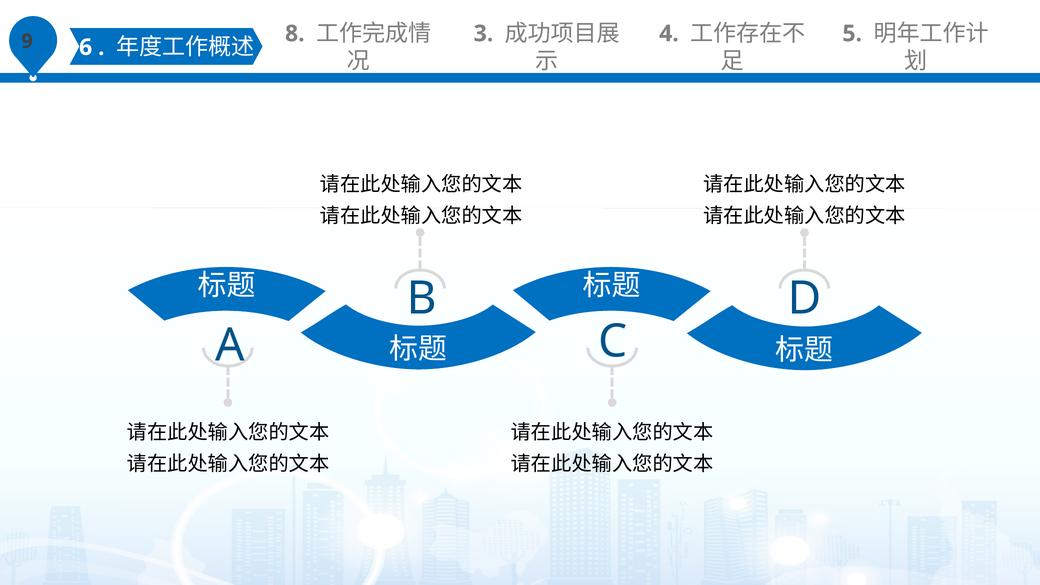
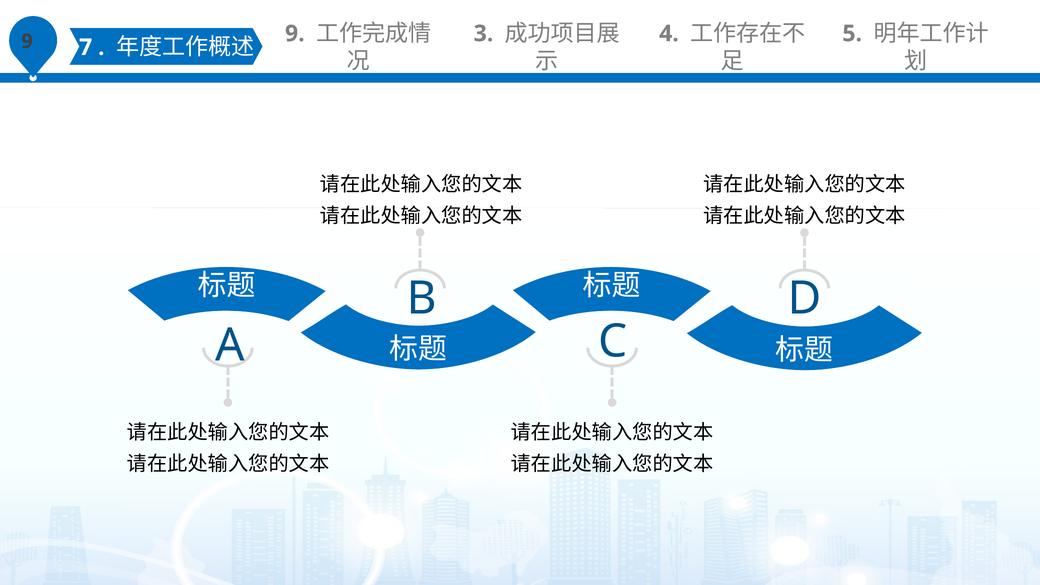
6: 6 -> 7 (86, 47)
8: 8 -> 9 (295, 34)
